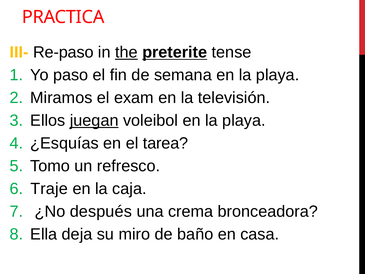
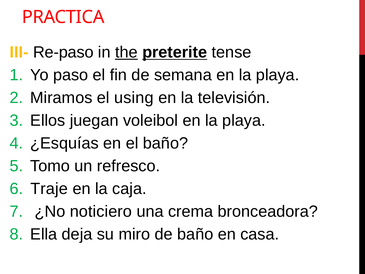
exam: exam -> using (134, 98)
juegan underline: present -> none (94, 120)
el tarea: tarea -> baño (165, 143)
después: después -> noticiero (101, 211)
